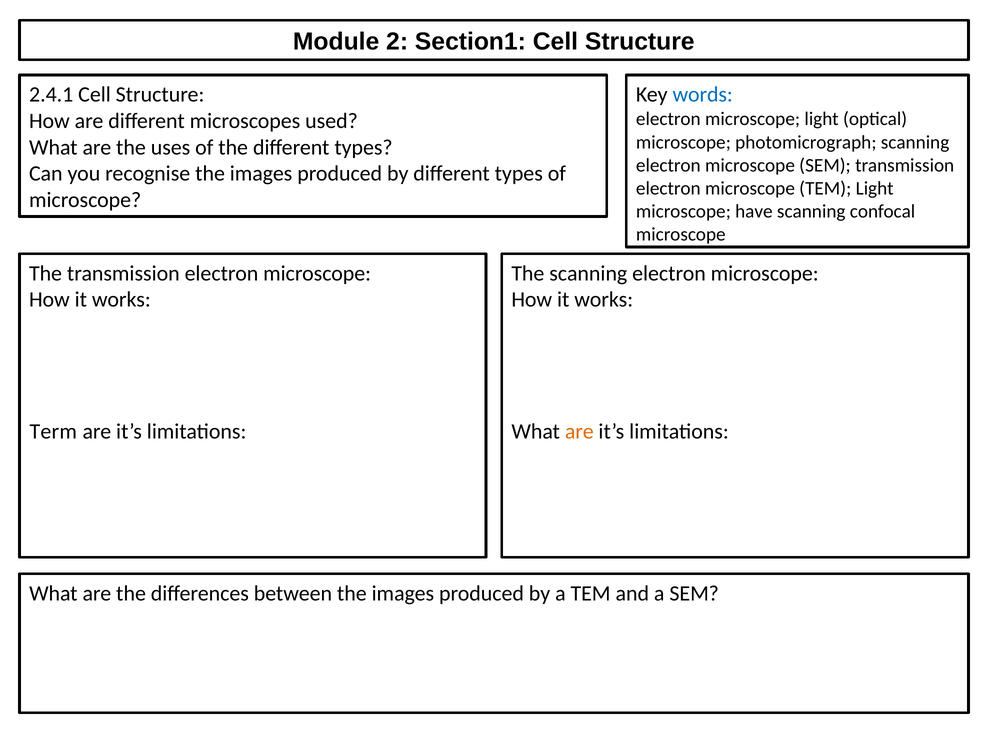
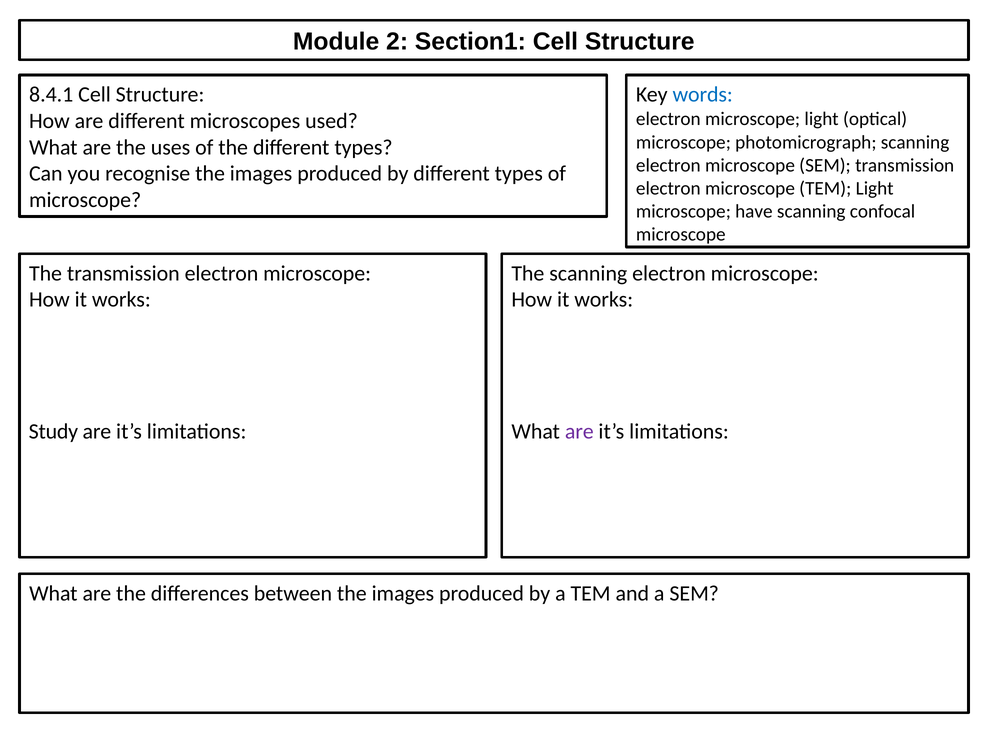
2.4.1: 2.4.1 -> 8.4.1 (51, 95)
Term: Term -> Study (53, 431)
are colour: orange -> purple (579, 431)
